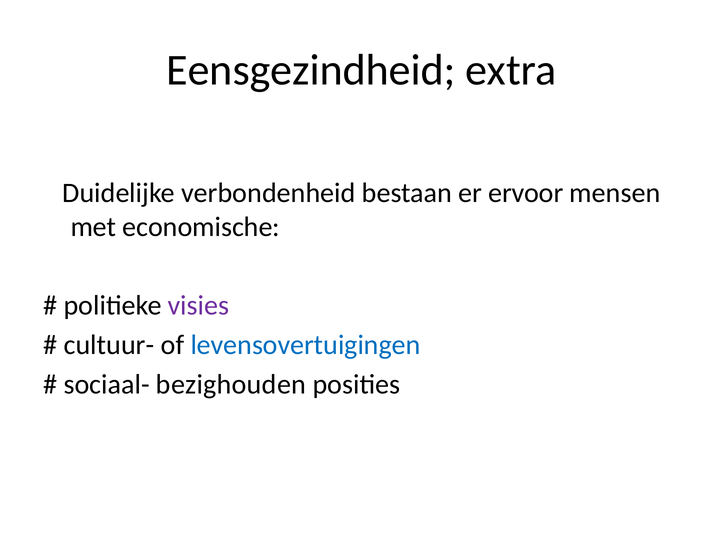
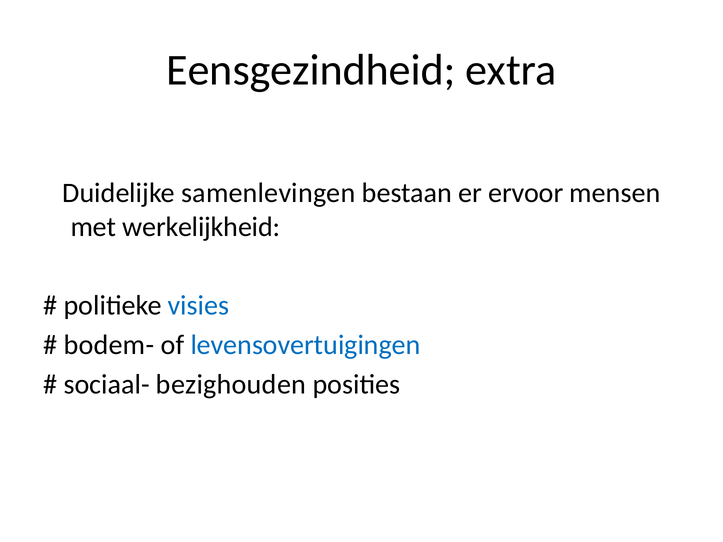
verbondenheid: verbondenheid -> samenlevingen (268, 193)
economische: economische -> werkelijkheid (201, 227)
visies colour: purple -> blue (199, 306)
cultuur-: cultuur- -> bodem- (109, 345)
